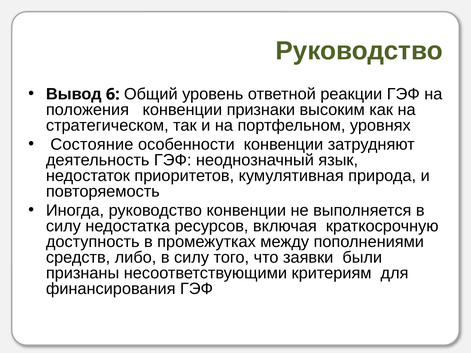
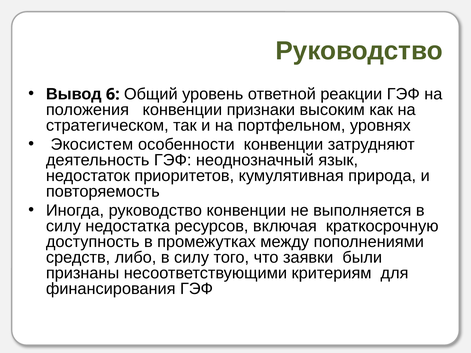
Состояние: Состояние -> Экосистем (92, 145)
